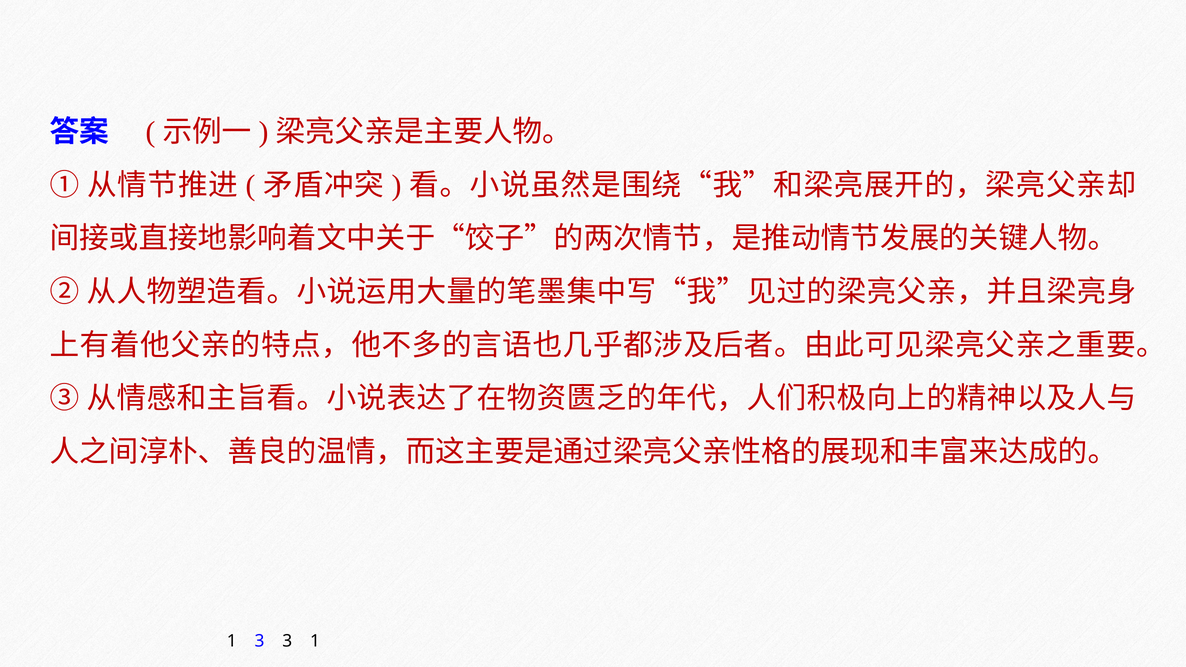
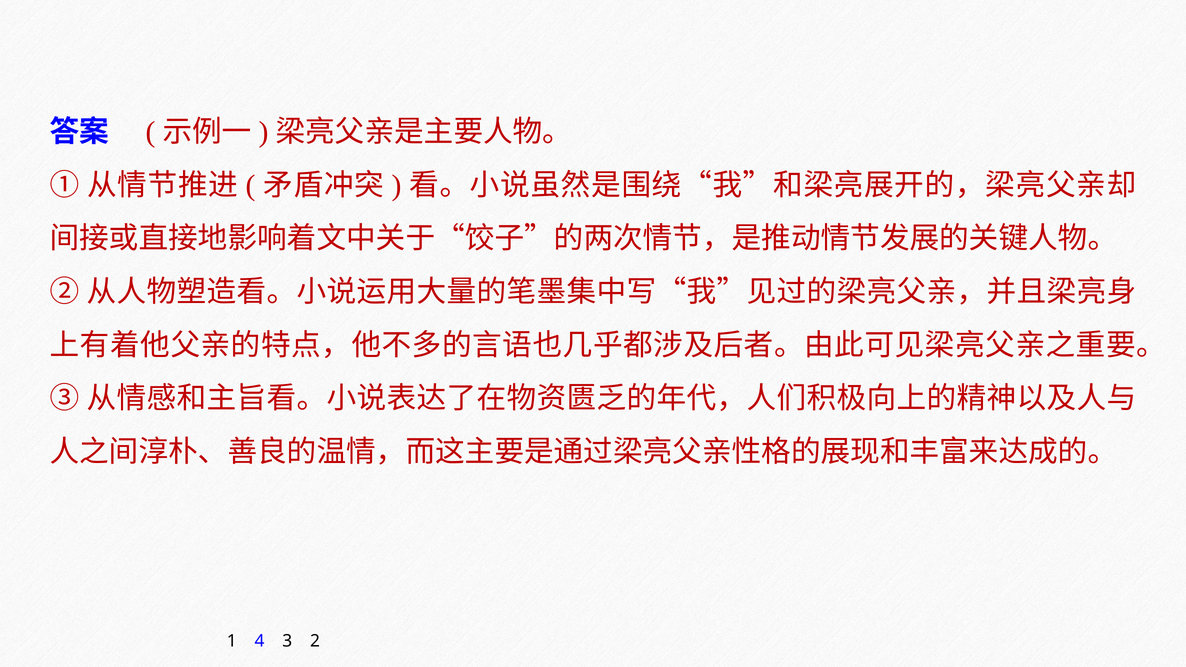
1 3: 3 -> 4 (259, 641)
3 1: 1 -> 2 (315, 641)
